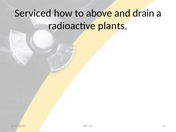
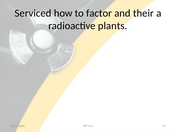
above: above -> factor (99, 13)
drain: drain -> their (143, 13)
